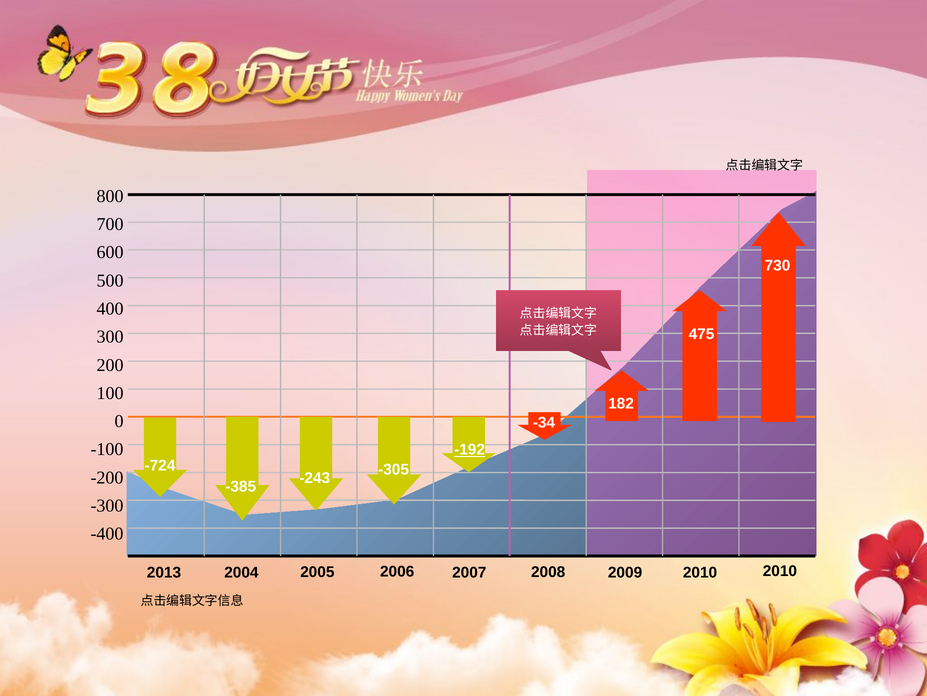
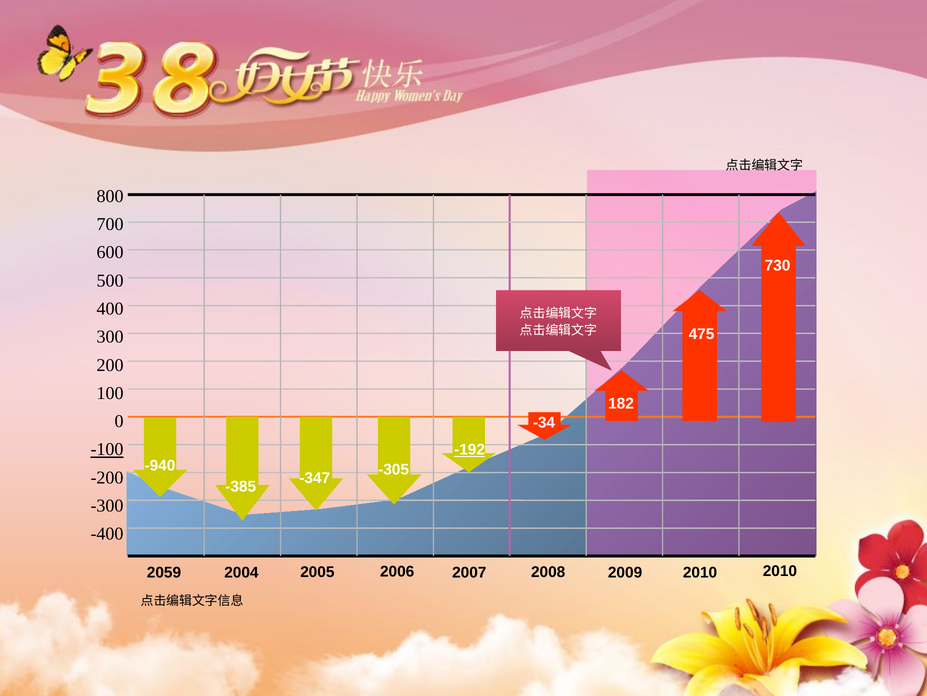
-100 underline: none -> present (107, 449)
-724: -724 -> -940 (160, 465)
-243: -243 -> -347 (315, 478)
2013: 2013 -> 2059 (164, 572)
